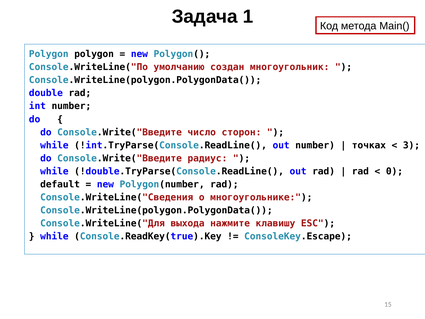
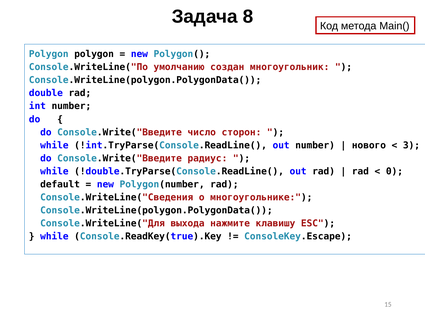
1: 1 -> 8 (248, 17)
точках: точках -> нового (369, 145)
